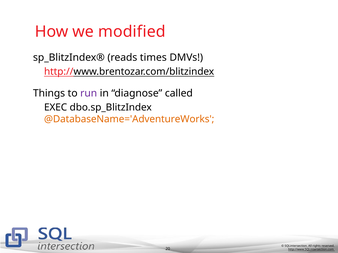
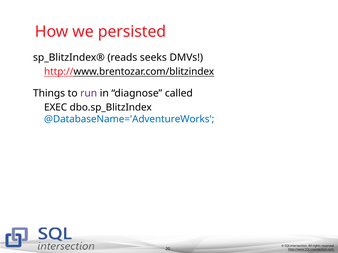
modified: modified -> persisted (132, 32)
times: times -> seeks (153, 58)
@DatabaseName='AdventureWorks colour: orange -> blue (129, 119)
